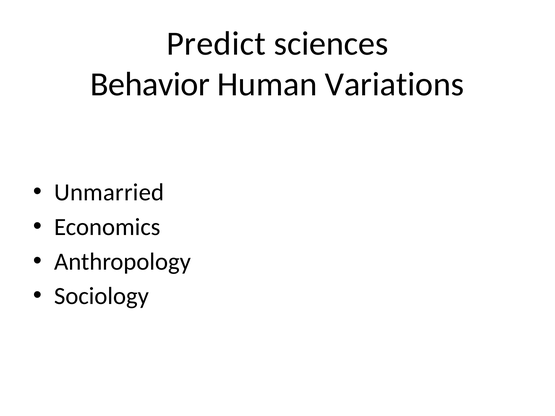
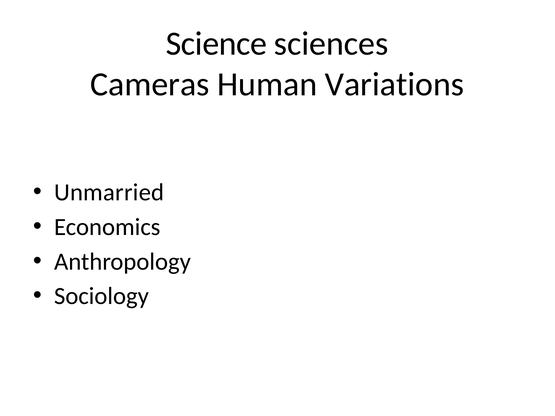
Predict: Predict -> Science (216, 44)
Behavior: Behavior -> Cameras (150, 84)
